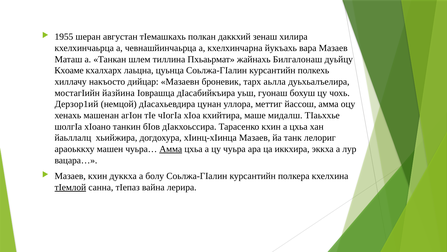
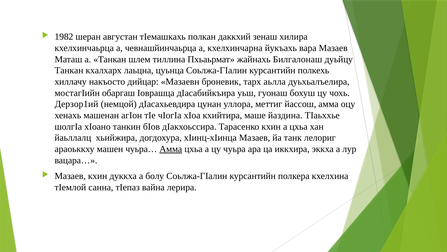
1955: 1955 -> 1982 (64, 37)
Кхоаме: Кхоаме -> Танкан (69, 70)
йазйина: йазйина -> обаргаш (119, 93)
мидалш: мидалш -> йаздина (285, 115)
тӀемлой underline: present -> none (70, 187)
